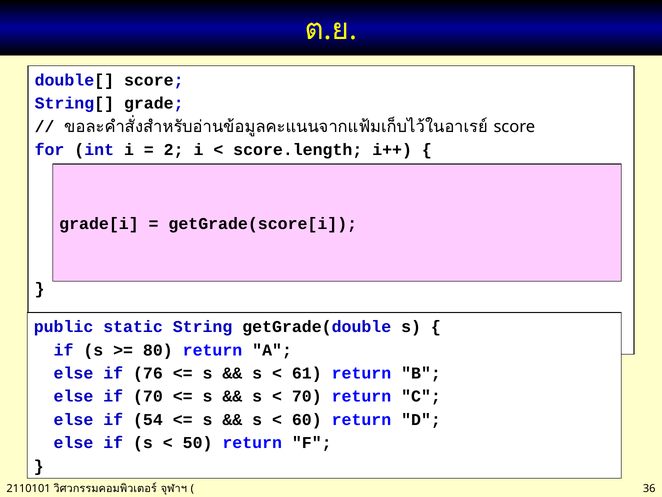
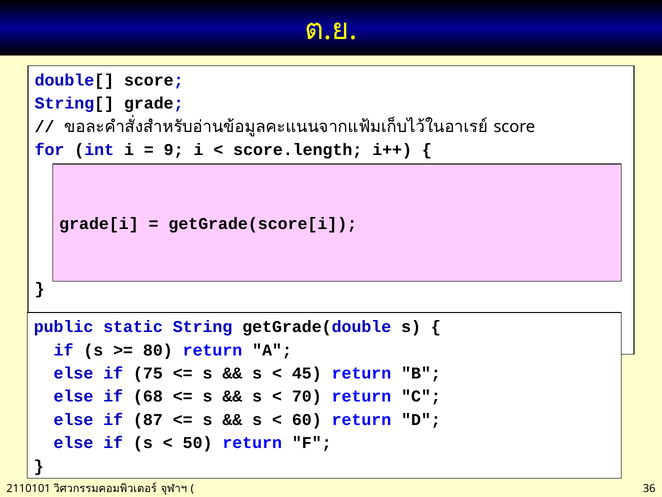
2: 2 -> 9 (174, 150)
76: 76 -> 75 (148, 373)
61: 61 -> 45 (307, 373)
70: 70 -> 68 (148, 396)
54: 54 -> 87 (148, 419)
